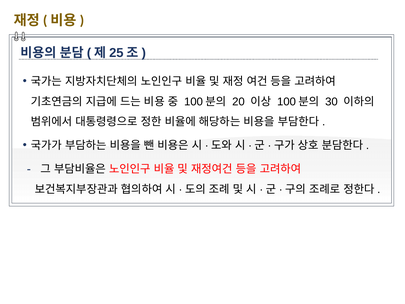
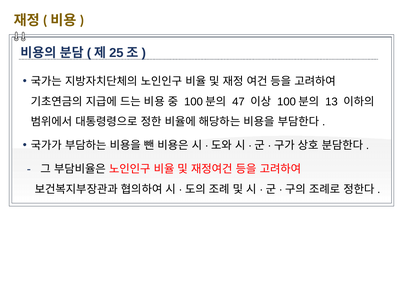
20: 20 -> 47 (238, 102)
30: 30 -> 13 (331, 102)
